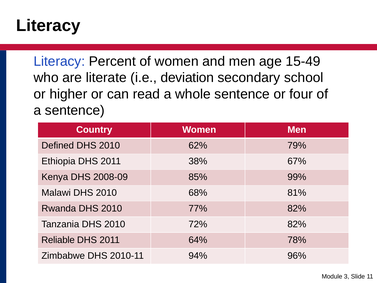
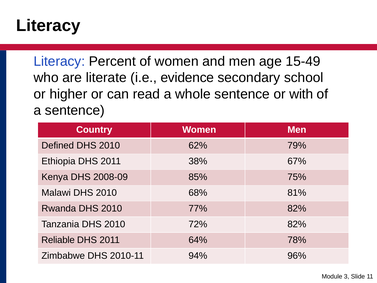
deviation: deviation -> evidence (187, 78)
four: four -> with (301, 94)
99%: 99% -> 75% (297, 177)
